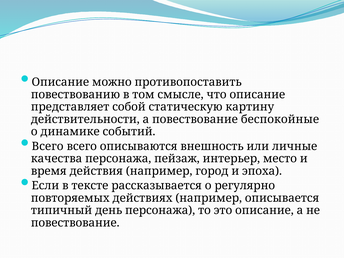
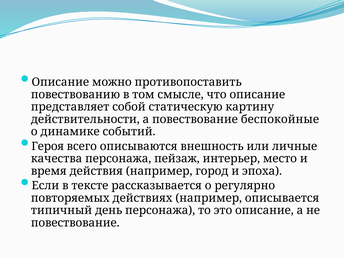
Всего: Всего -> Героя (48, 146)
